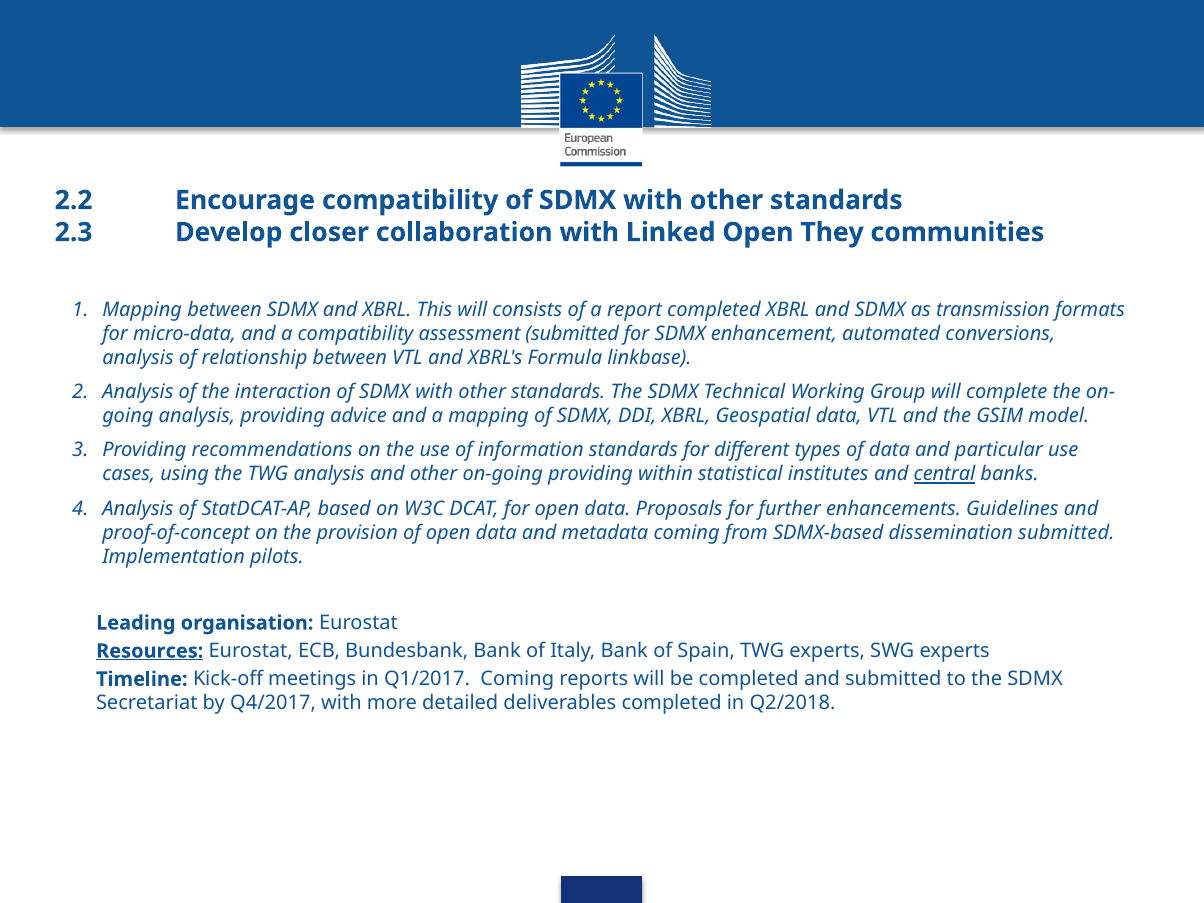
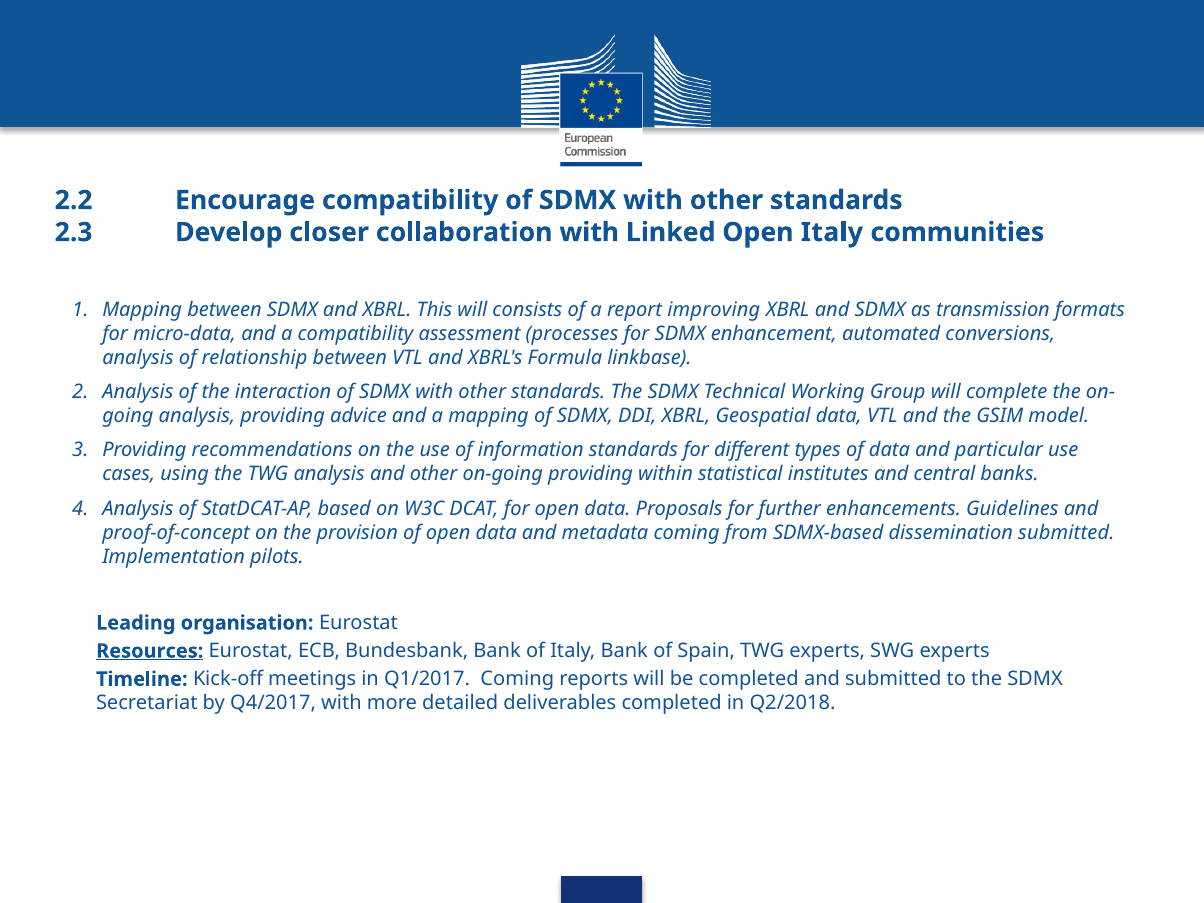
Open They: They -> Italy (832, 232)
report completed: completed -> improving (714, 310)
assessment submitted: submitted -> processes (572, 334)
central underline: present -> none (944, 474)
